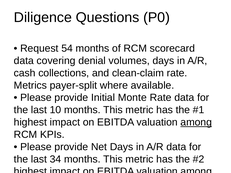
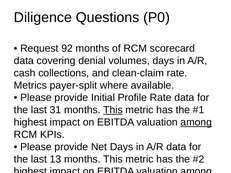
54: 54 -> 92 (67, 48)
Monte: Monte -> Profile (132, 98)
10: 10 -> 31 (55, 110)
This underline: none -> present (113, 110)
34: 34 -> 13 (55, 159)
